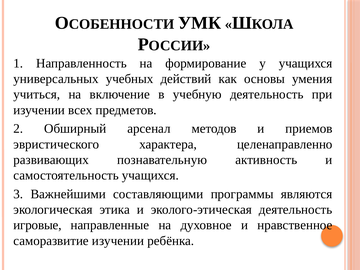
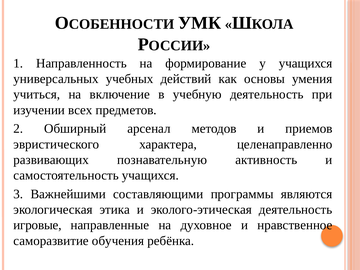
саморазвитие изучении: изучении -> обучения (118, 241)
